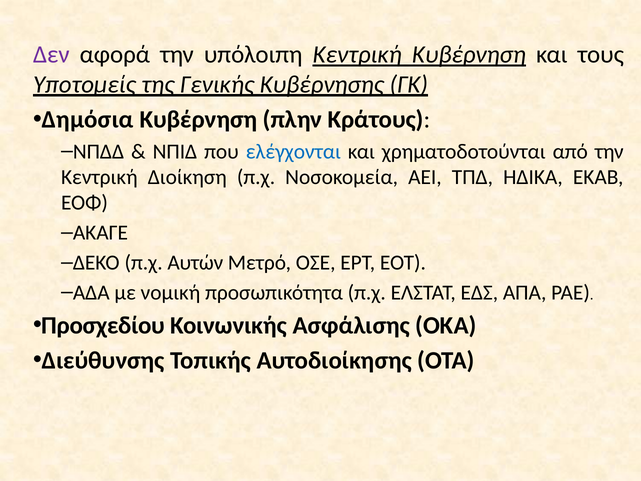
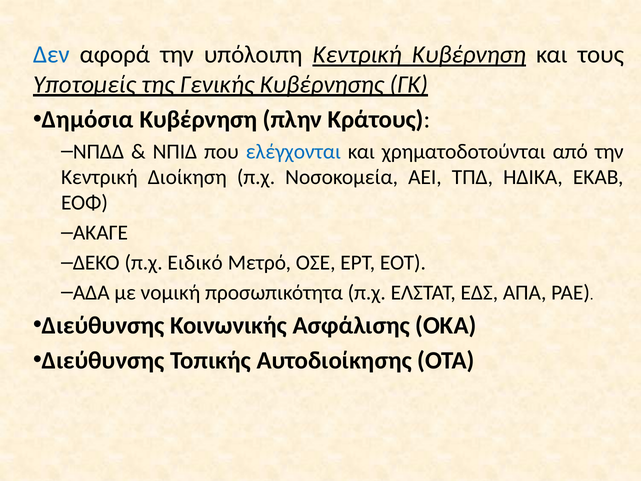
Δεν colour: purple -> blue (51, 55)
Αυτών: Αυτών -> Ειδικό (195, 262)
Προσχεδίου: Προσχεδίου -> Διεύθυνσης (103, 325)
